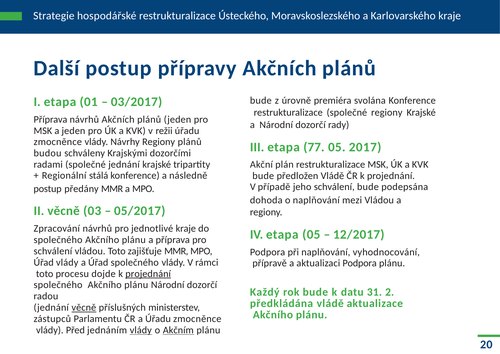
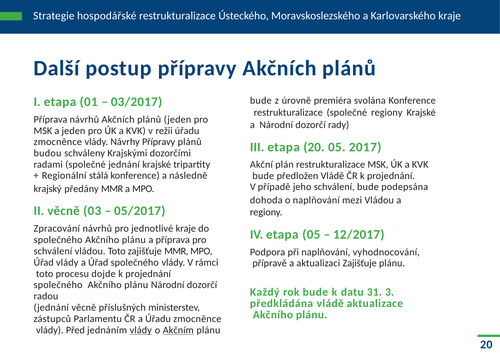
Návrhy Regiony: Regiony -> Přípravy (159, 142)
etapa 77: 77 -> 20 (314, 147)
postup: postup -> krajský (48, 188)
aktualizaci Podpora: Podpora -> Zajišťuje (360, 263)
projednání underline: present -> none (148, 273)
2: 2 -> 3 (390, 292)
věcně underline: present -> none (84, 307)
